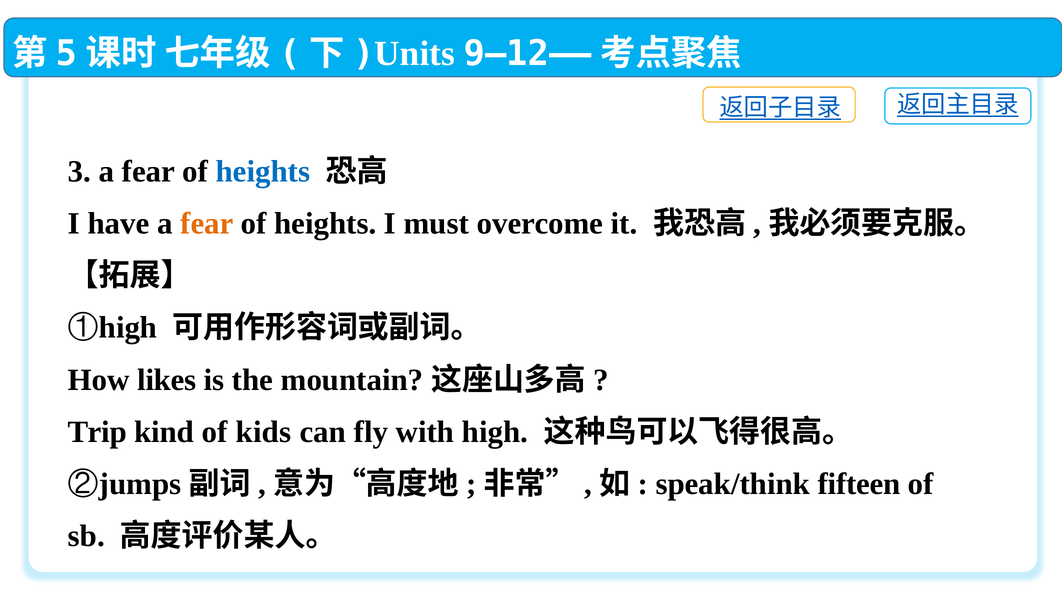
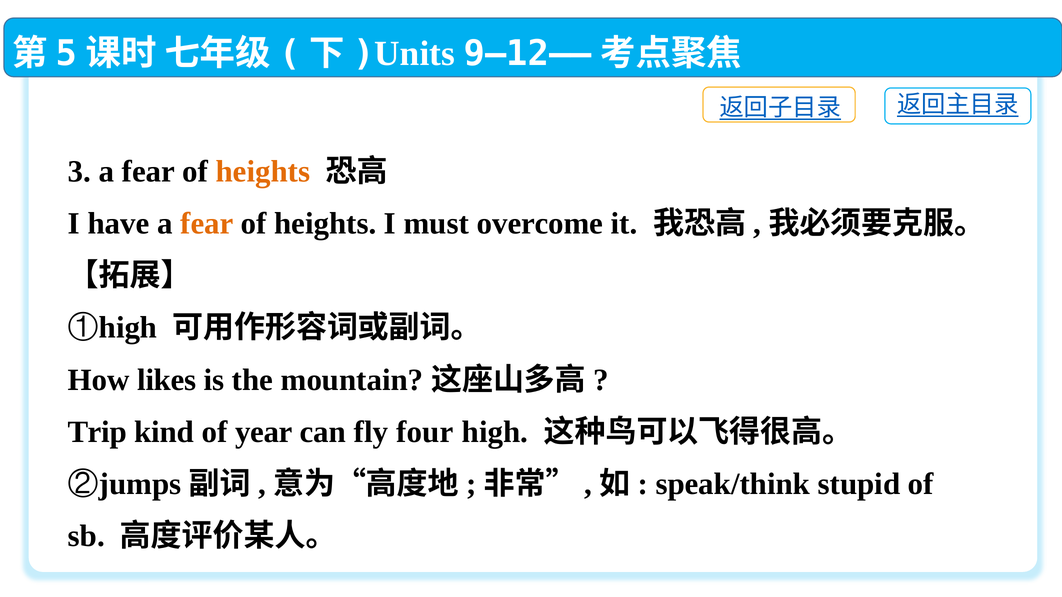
heights colour: blue -> orange (263, 172)
kids: kids -> year (264, 432)
with: with -> four (425, 432)
fifteen: fifteen -> stupid (859, 484)
